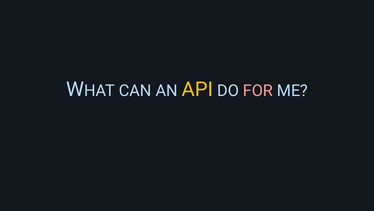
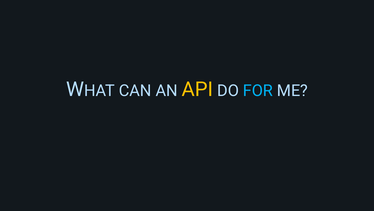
FOR colour: pink -> light blue (258, 90)
